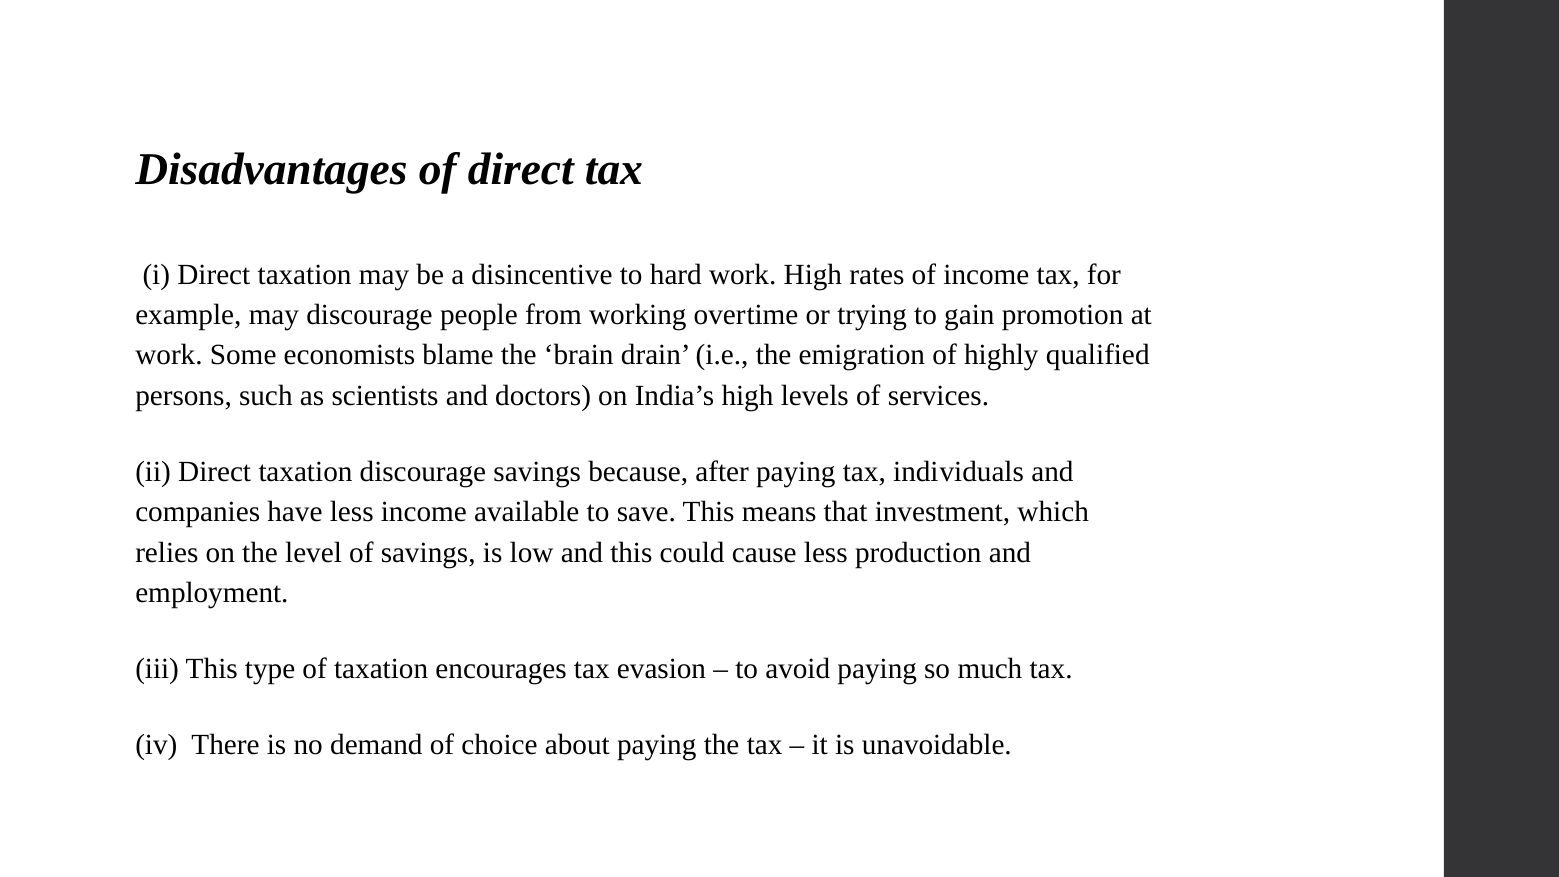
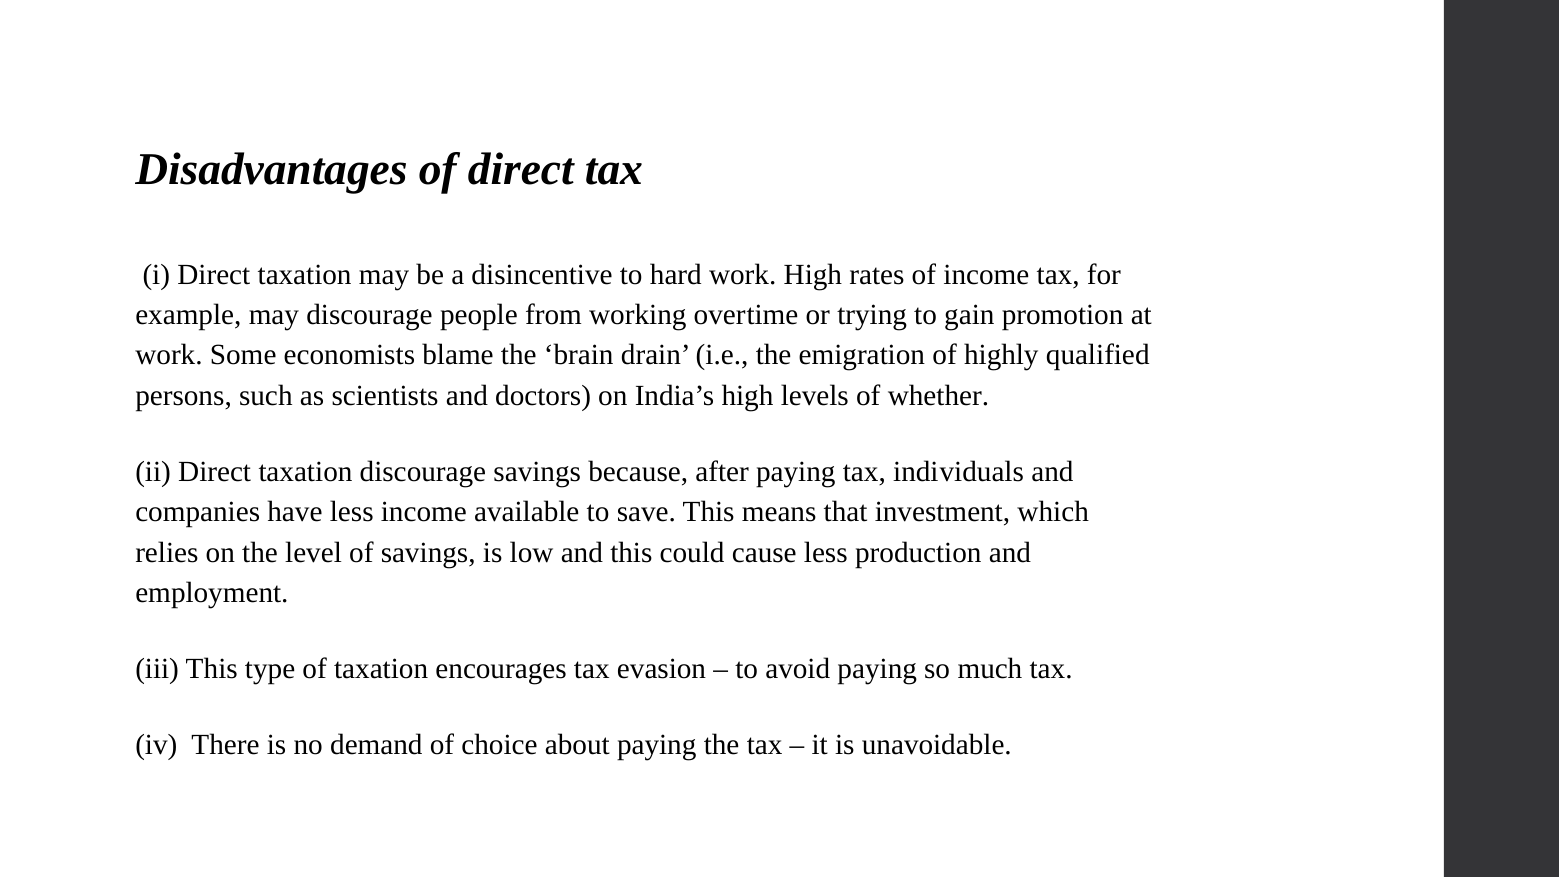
services: services -> whether (938, 396)
